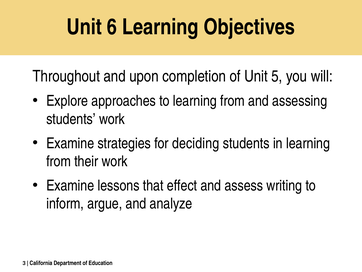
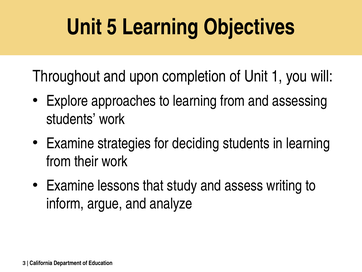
6: 6 -> 5 (112, 27)
5: 5 -> 1 (277, 76)
effect: effect -> study (182, 185)
